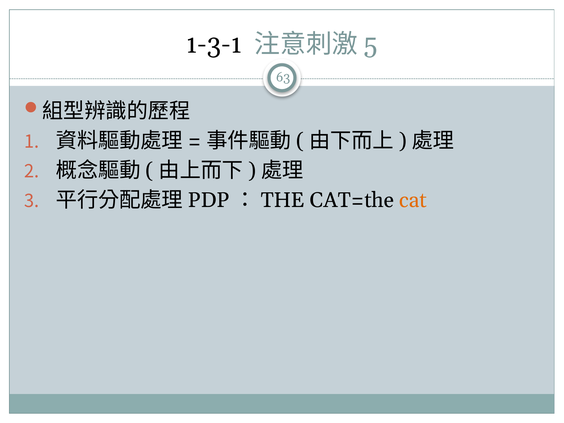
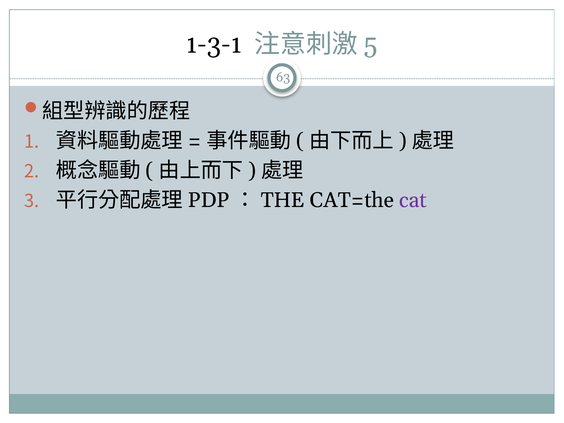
cat colour: orange -> purple (413, 200)
